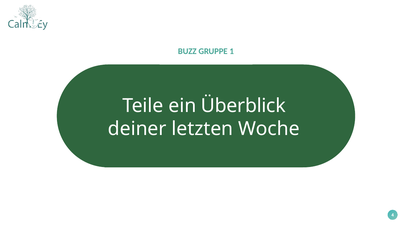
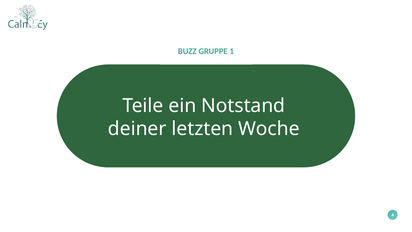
Überblick: Überblick -> Notstand (243, 106)
